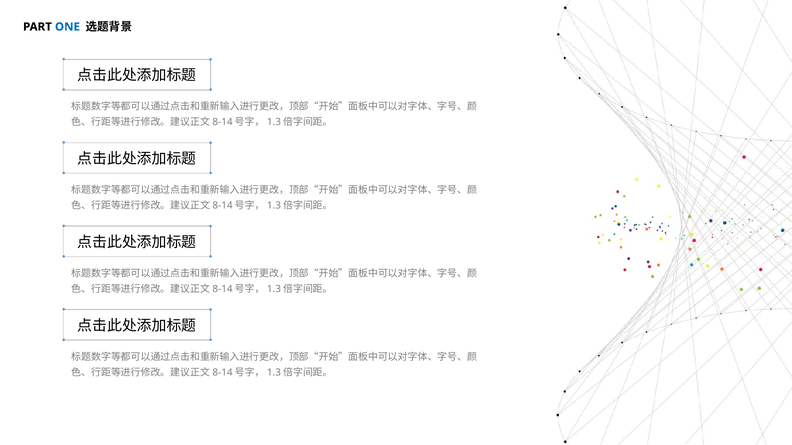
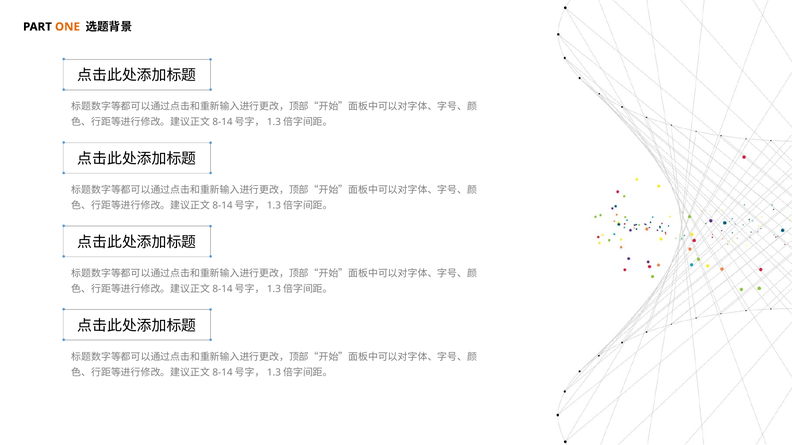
ONE colour: blue -> orange (67, 27)
